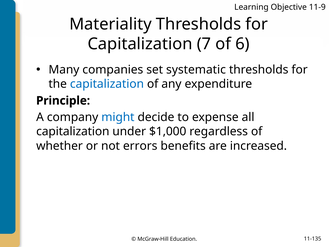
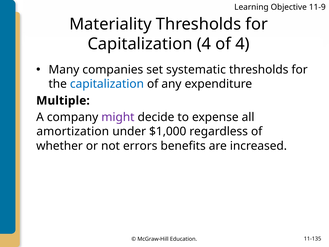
Capitalization 7: 7 -> 4 (204, 44)
of 6: 6 -> 4 (242, 44)
Principle: Principle -> Multiple (63, 101)
might colour: blue -> purple (118, 117)
capitalization: capitalization -> amortization (73, 131)
